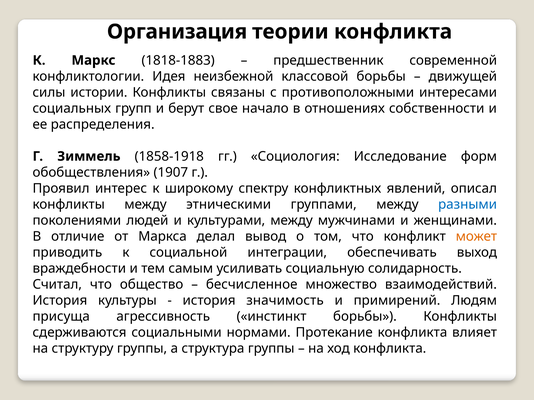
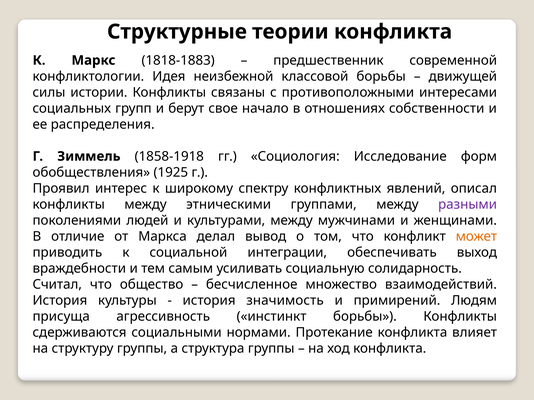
Организация: Организация -> Структурные (177, 32)
1907: 1907 -> 1925 (171, 173)
разными colour: blue -> purple (468, 205)
